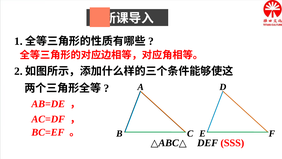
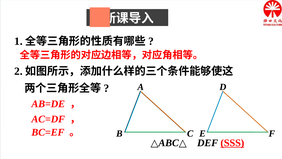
SSS underline: none -> present (232, 143)
